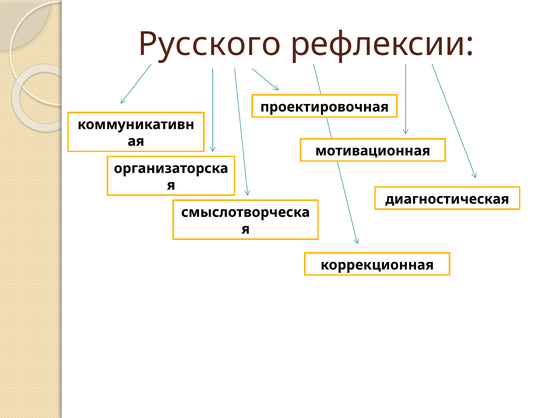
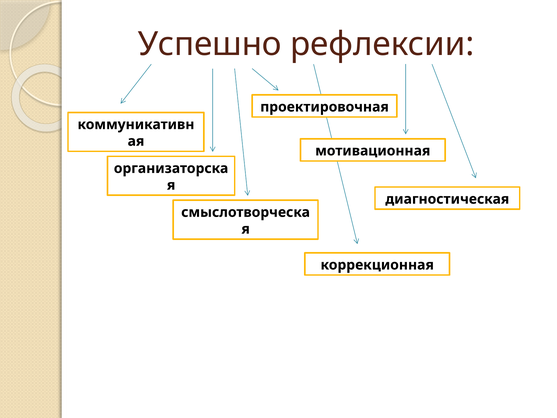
Русского: Русского -> Успешно (210, 44)
